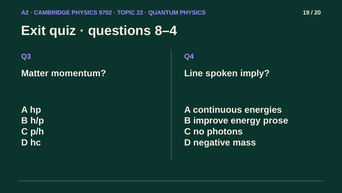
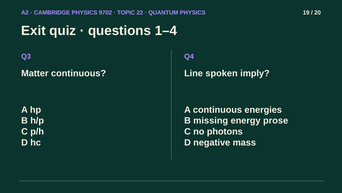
8–4: 8–4 -> 1–4 (166, 31)
Matter momentum: momentum -> continuous (79, 73)
improve: improve -> missing (211, 120)
